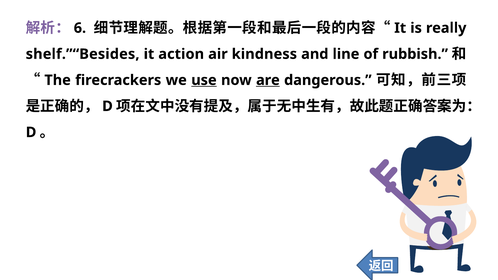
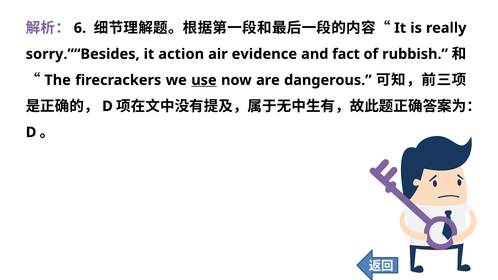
shelf.”“Besides: shelf.”“Besides -> sorry.”“Besides (83, 54)
kindness: kindness -> evidence (264, 54)
line: line -> fact (346, 54)
are underline: present -> none (268, 80)
